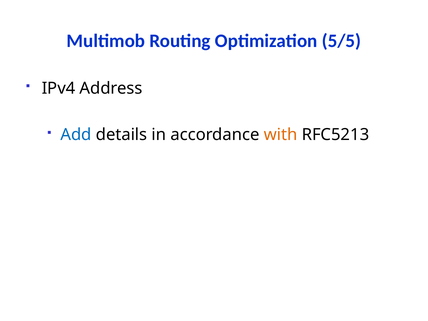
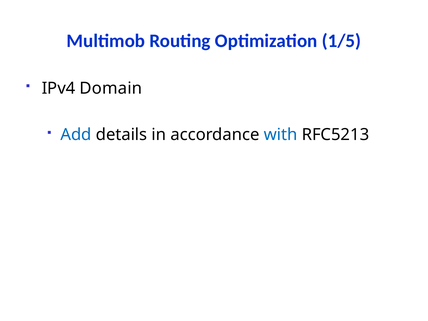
5/5: 5/5 -> 1/5 (341, 41)
Address: Address -> Domain (111, 88)
with colour: orange -> blue (281, 135)
